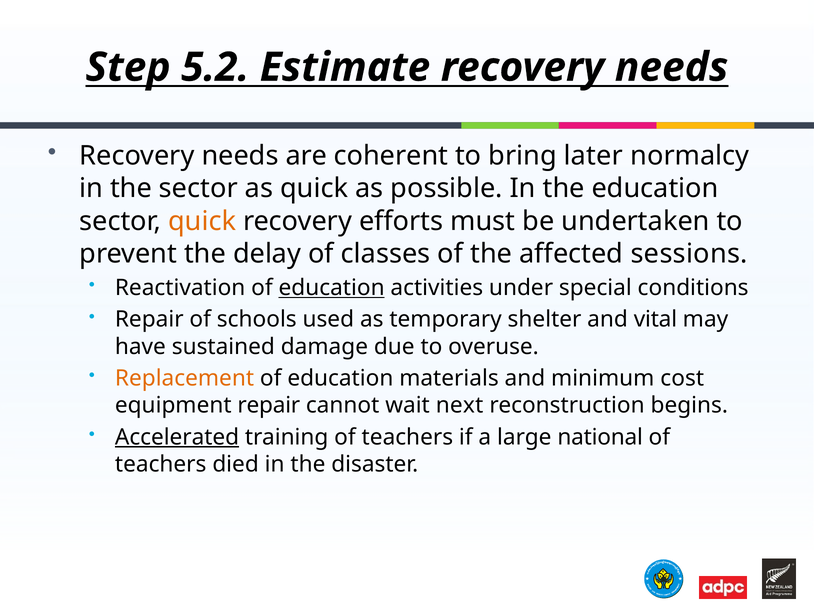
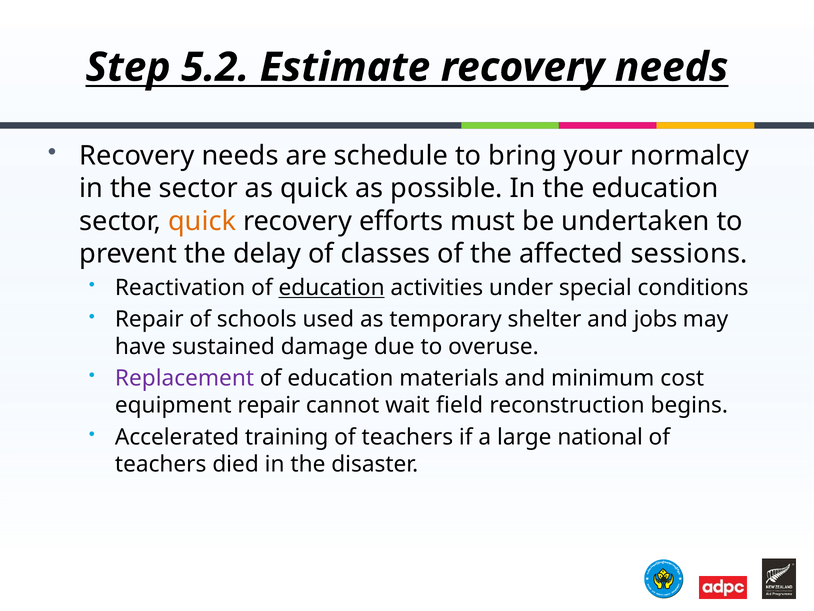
coherent: coherent -> schedule (391, 156)
later: later -> your (593, 156)
vital: vital -> jobs (655, 319)
Replacement colour: orange -> purple (185, 378)
next: next -> field (460, 405)
Accelerated underline: present -> none (177, 437)
